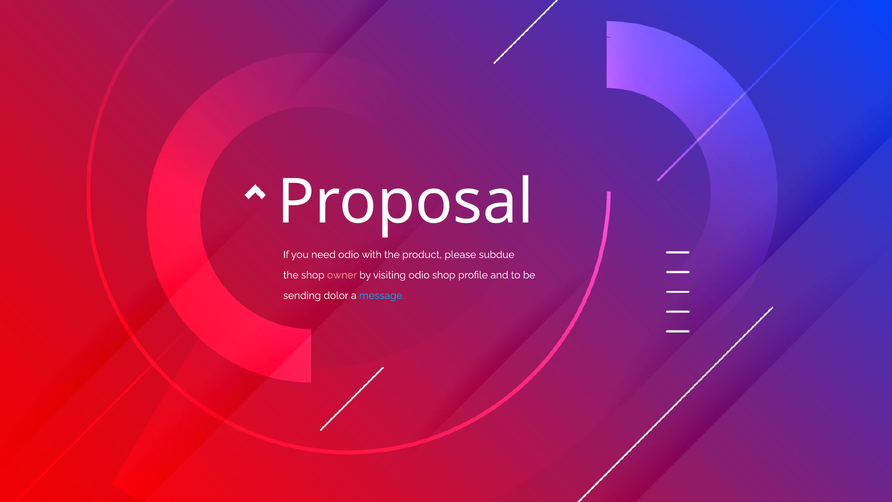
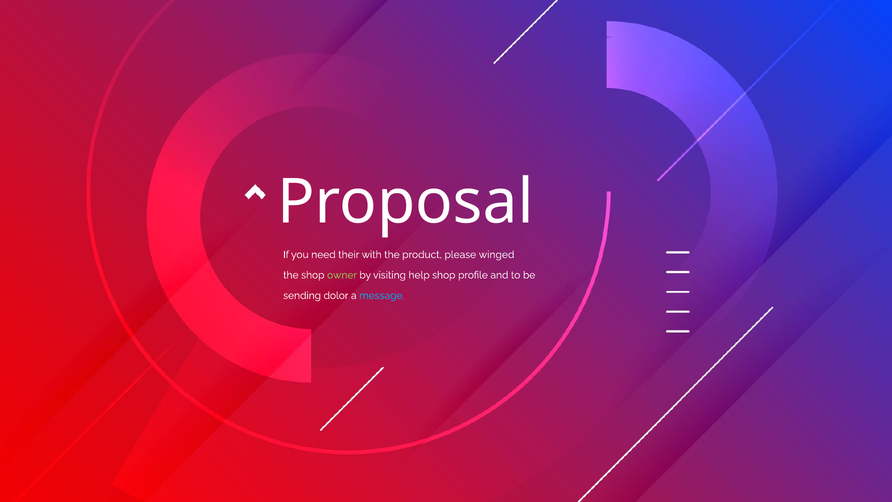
need odio: odio -> their (349, 255)
subdue: subdue -> winged (497, 255)
owner colour: pink -> light green (342, 275)
visiting odio: odio -> help (419, 275)
